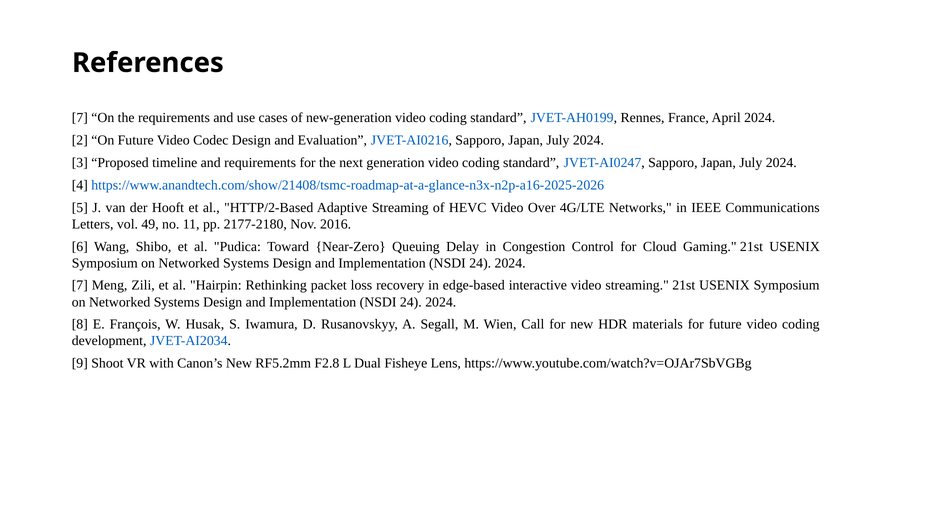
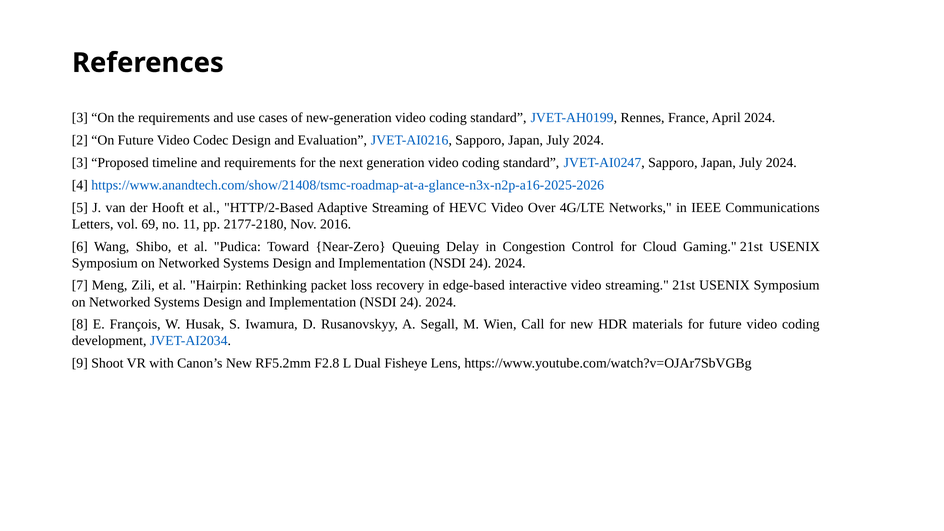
7: 7 -> 3 (80, 118)
49: 49 -> 69 (150, 224)
